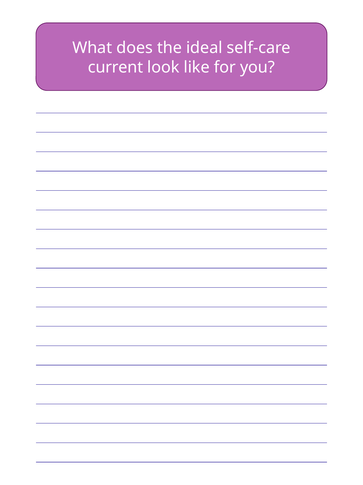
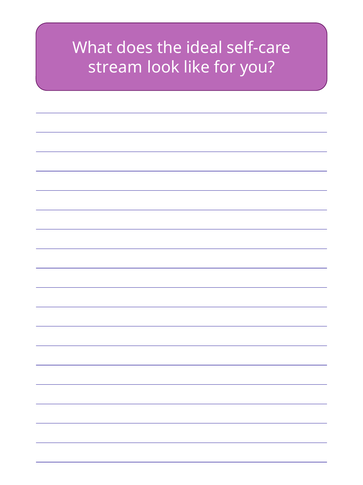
current: current -> stream (115, 67)
